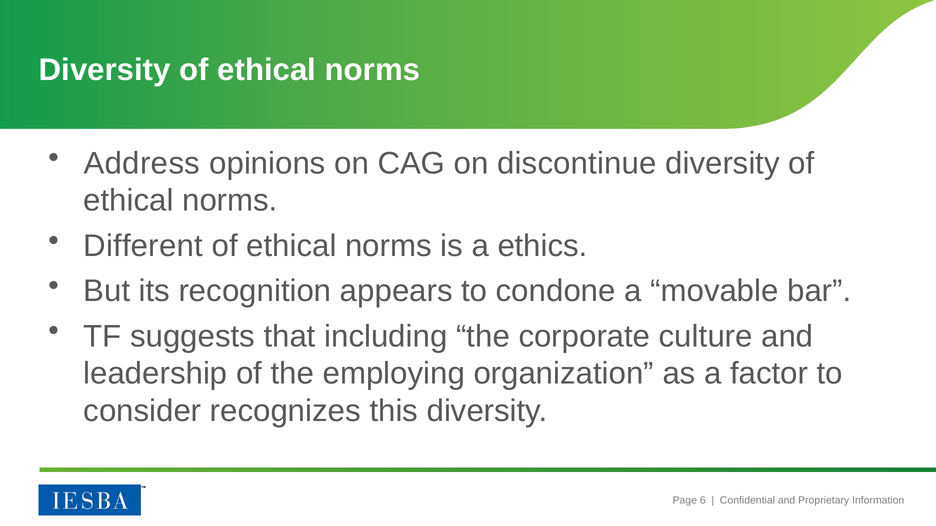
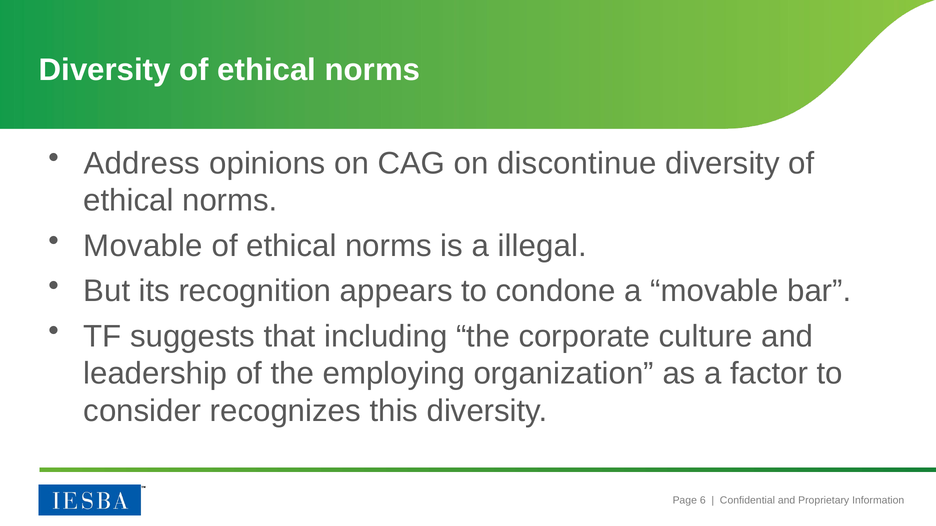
Different: Different -> Movable (143, 246)
ethics: ethics -> illegal (542, 246)
